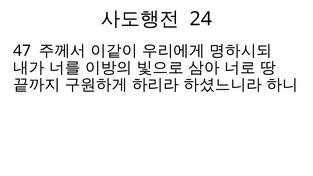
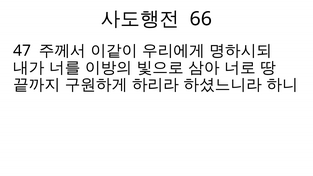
24: 24 -> 66 (201, 19)
